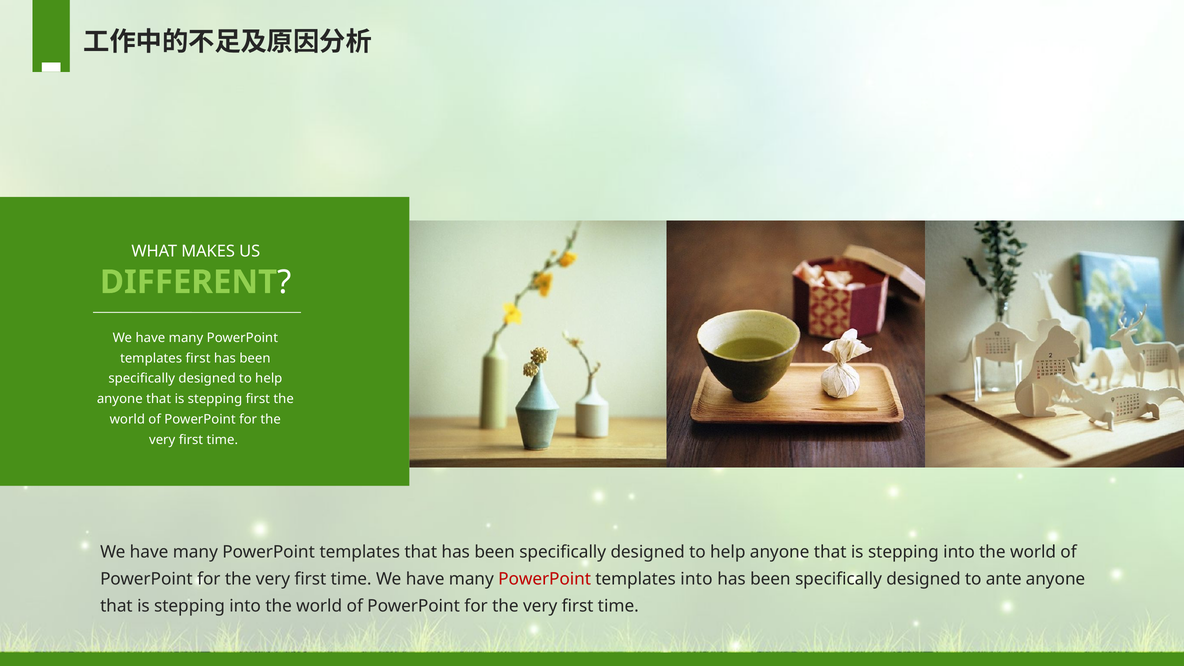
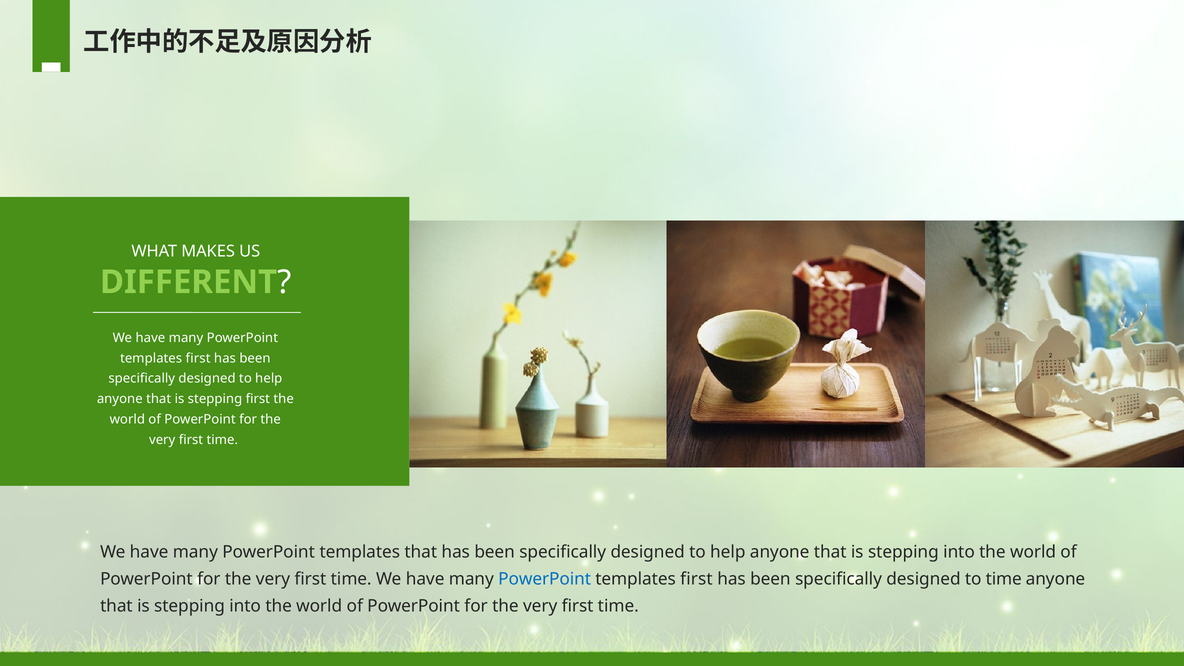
PowerPoint colour: red -> blue (545, 579)
into: into -> first (696, 579)
to ante: ante -> time (1004, 579)
